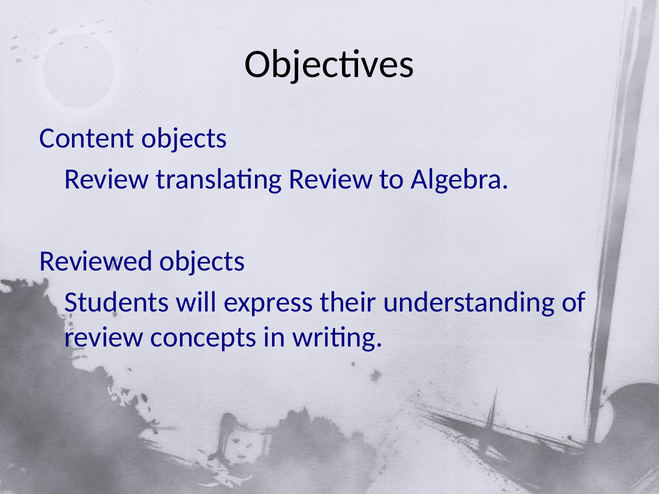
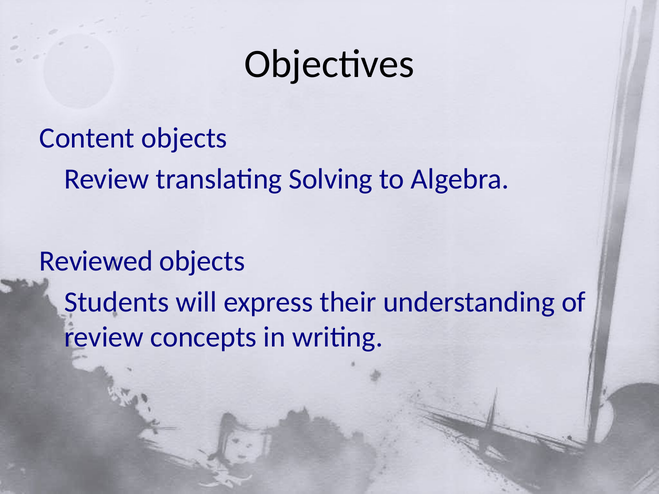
translating Review: Review -> Solving (331, 179)
